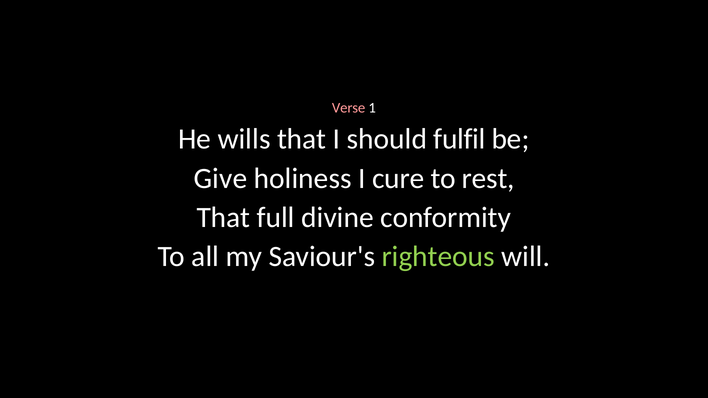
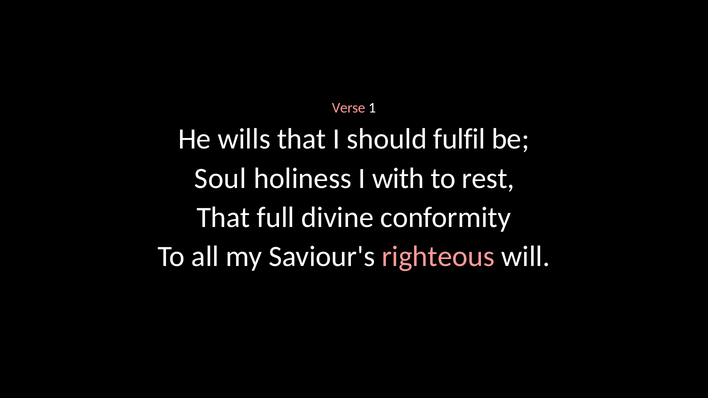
Give: Give -> Soul (220, 178)
cure: cure -> with (398, 178)
righteous colour: light green -> pink (438, 257)
